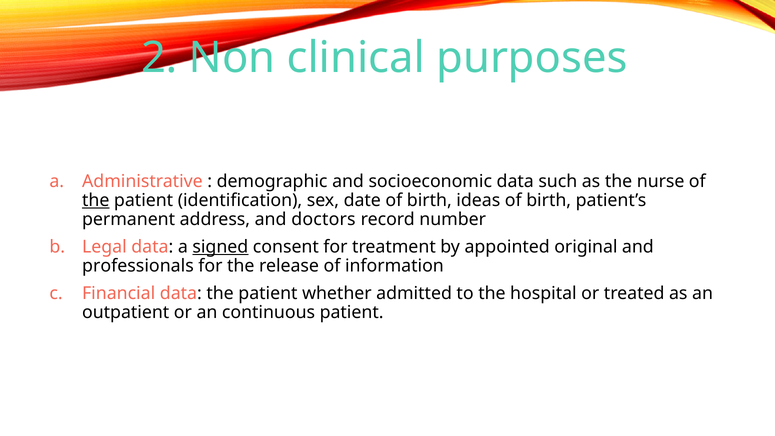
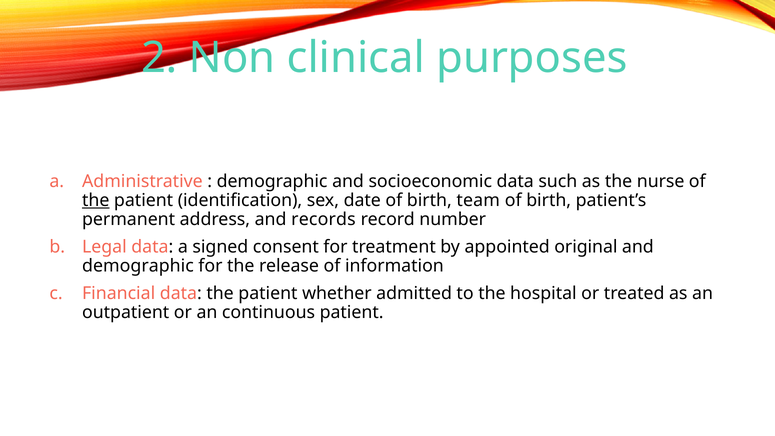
ideas: ideas -> team (478, 200)
doctors: doctors -> records (323, 220)
signed underline: present -> none (220, 247)
professionals: professionals -> demographic (138, 266)
